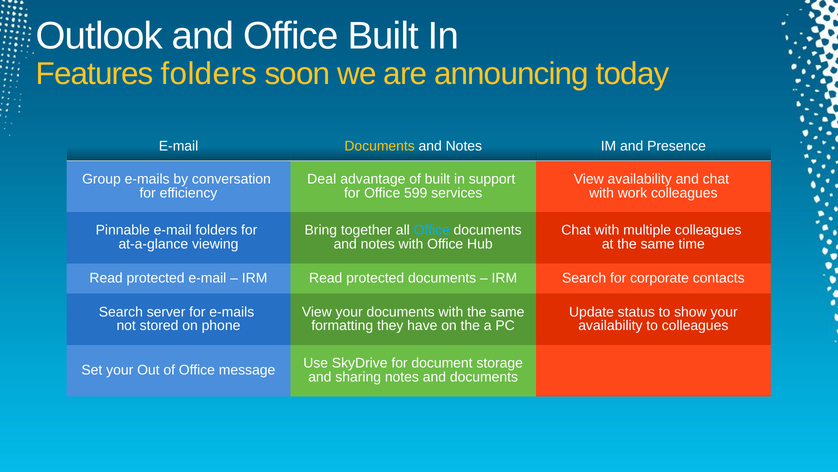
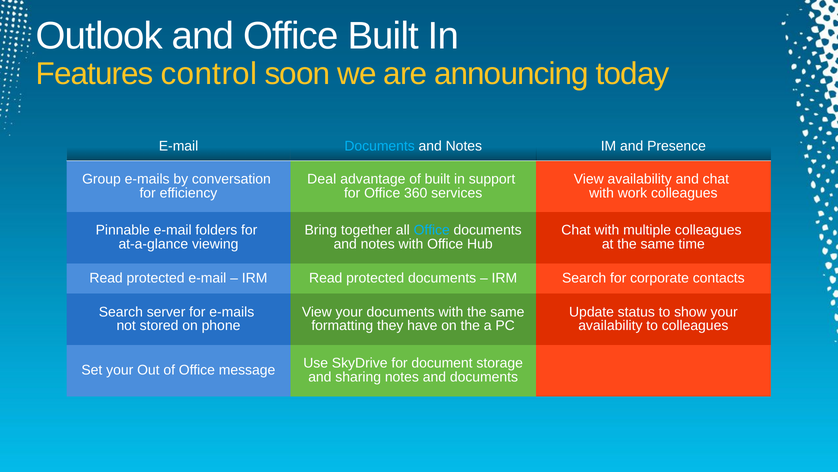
Features folders: folders -> control (209, 74)
Documents colour: yellow -> light blue (380, 146)
599: 599 -> 360 (416, 193)
